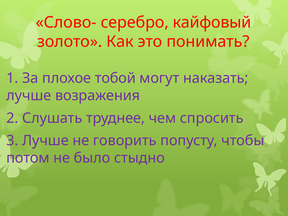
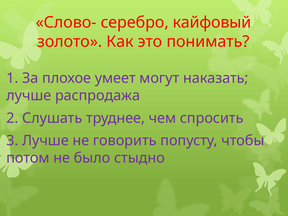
тобой: тобой -> умеет (115, 78)
возражения: возражения -> распродажа (98, 96)
